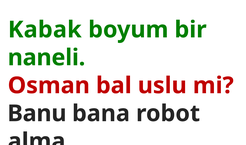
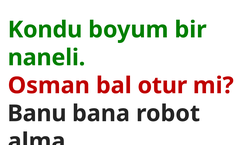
Kabak: Kabak -> Kondu (45, 30)
uslu: uslu -> otur (162, 86)
